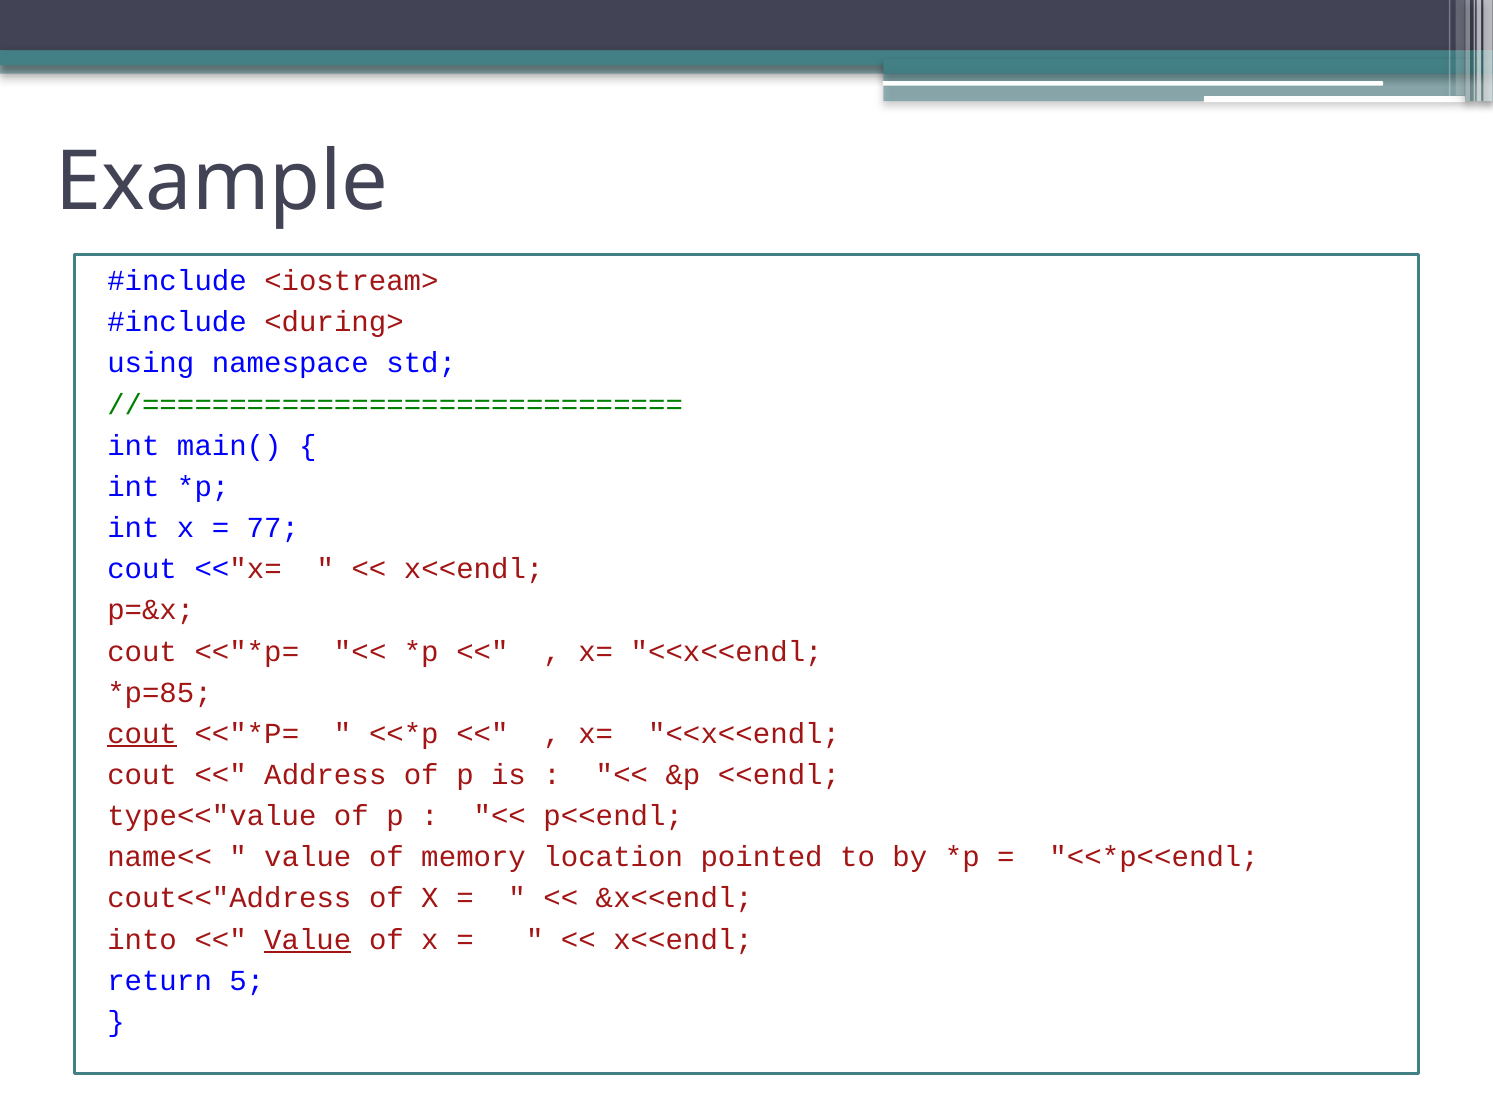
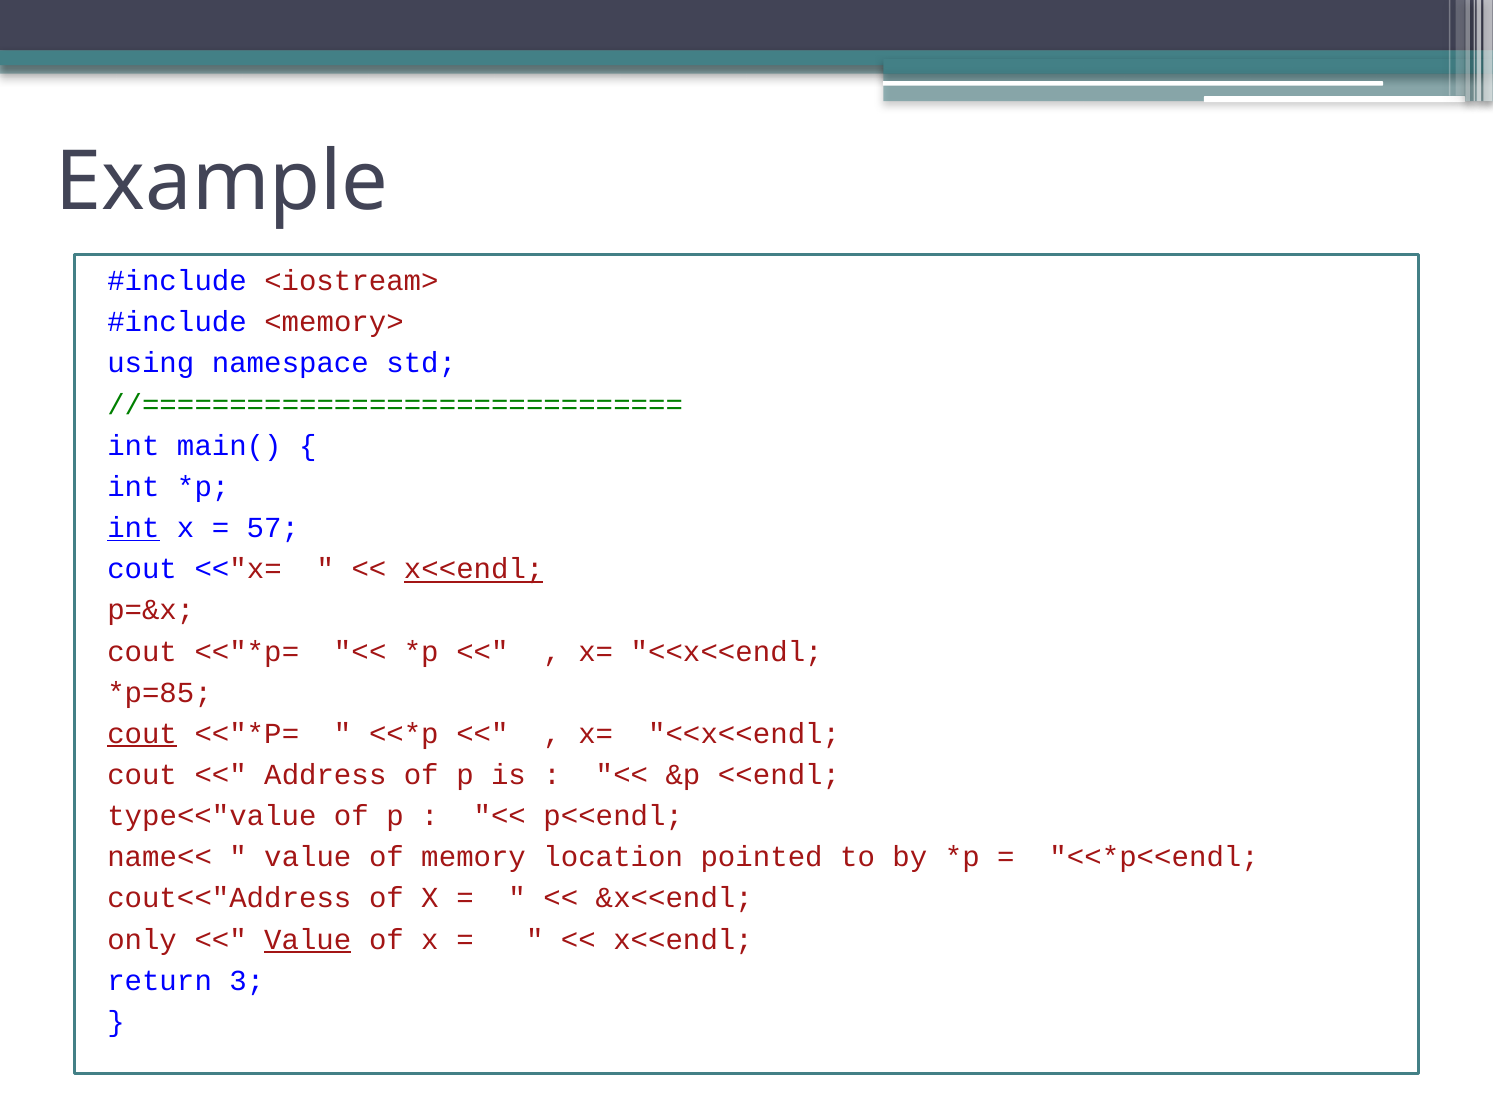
<during>: <during> -> <memory> (334, 322)
int underline: none -> present (133, 528)
77: 77 -> 57 (273, 528)
x<<endl underline: none -> present (474, 569)
into: into -> only (142, 939)
5: 5 -> 3 (247, 981)
